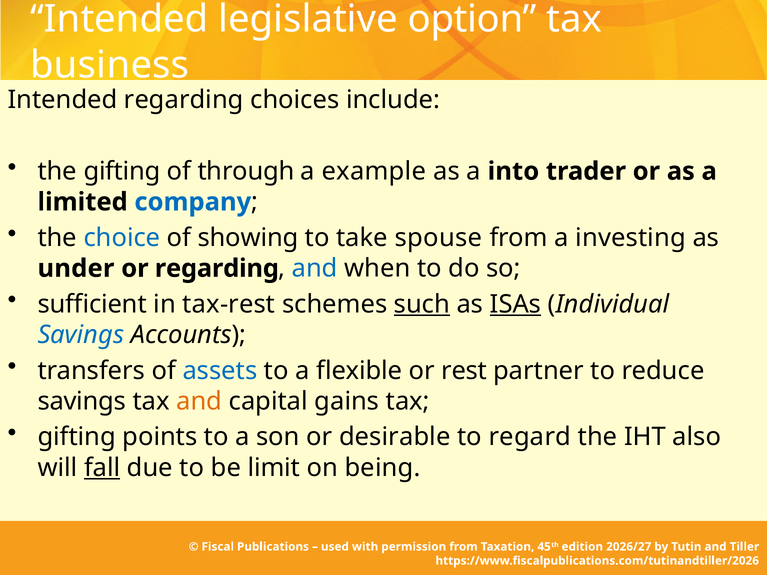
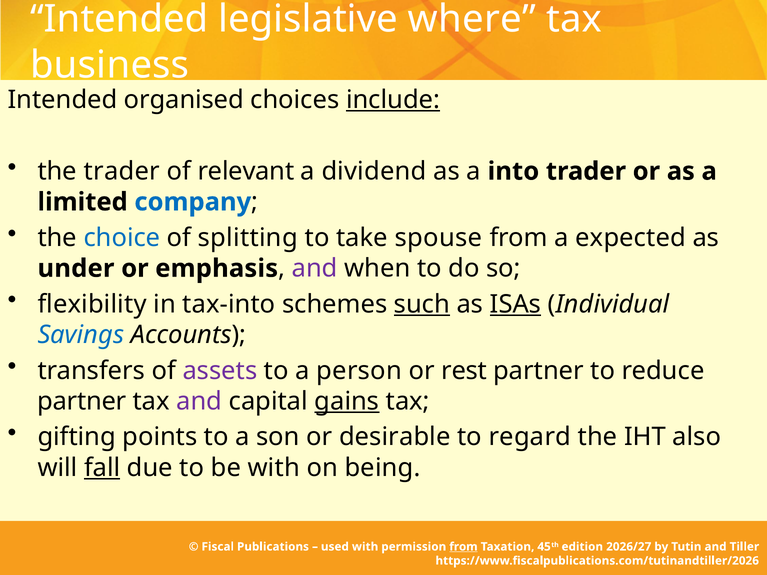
option: option -> where (472, 19)
Intended regarding: regarding -> organised (184, 100)
include underline: none -> present (393, 100)
the gifting: gifting -> trader (122, 171)
through: through -> relevant (246, 171)
example: example -> dividend (374, 171)
showing: showing -> splitting (248, 238)
investing: investing -> expected (631, 238)
or regarding: regarding -> emphasis (217, 269)
and colour: blue -> purple (315, 269)
sufficient: sufficient -> flexibility (92, 304)
tax-rest: tax-rest -> tax-into (229, 304)
assets colour: blue -> purple (220, 371)
flexible: flexible -> person (359, 371)
savings: savings -> partner (82, 401)
and colour: orange -> purple (199, 401)
gains underline: none -> present (347, 401)
be limit: limit -> with (274, 468)
from underline: none -> present (463, 547)
